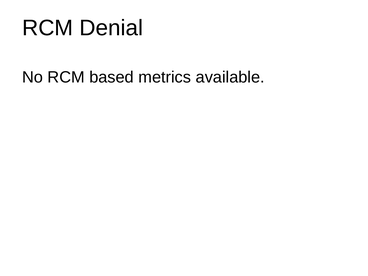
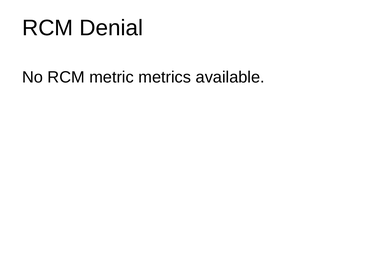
based: based -> metric (112, 77)
